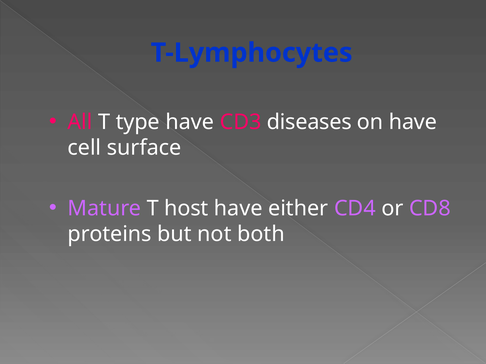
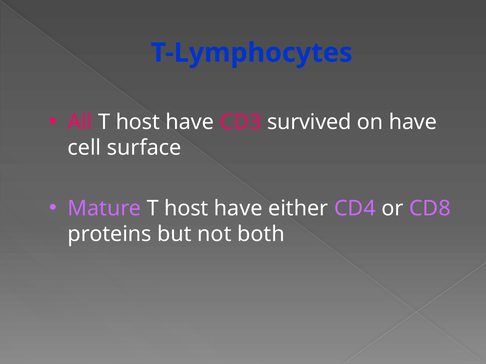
All T type: type -> host (138, 122)
diseases: diseases -> survived (309, 122)
